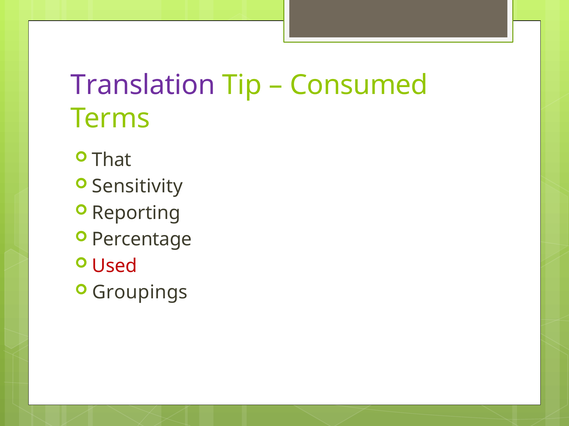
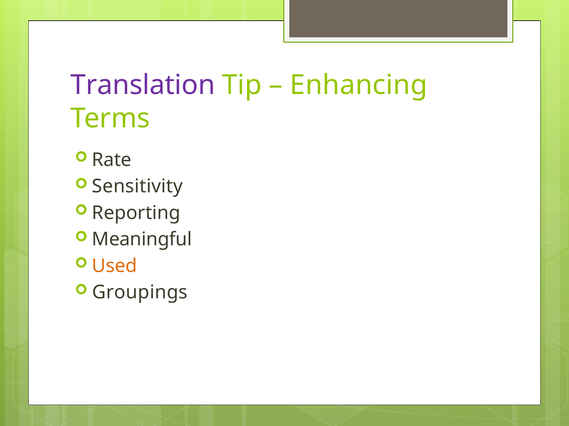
Consumed: Consumed -> Enhancing (359, 85)
That: That -> Rate (112, 160)
Percentage: Percentage -> Meaningful (142, 240)
Used colour: red -> orange (115, 266)
